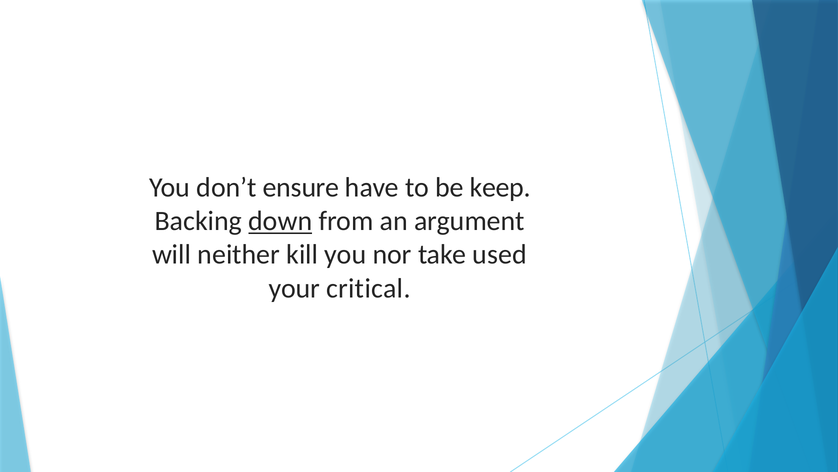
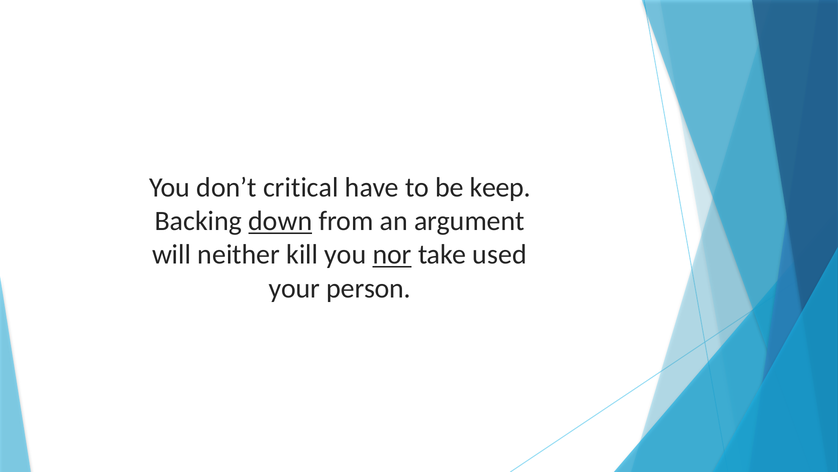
ensure: ensure -> critical (301, 187)
nor underline: none -> present (392, 254)
critical: critical -> person (369, 288)
